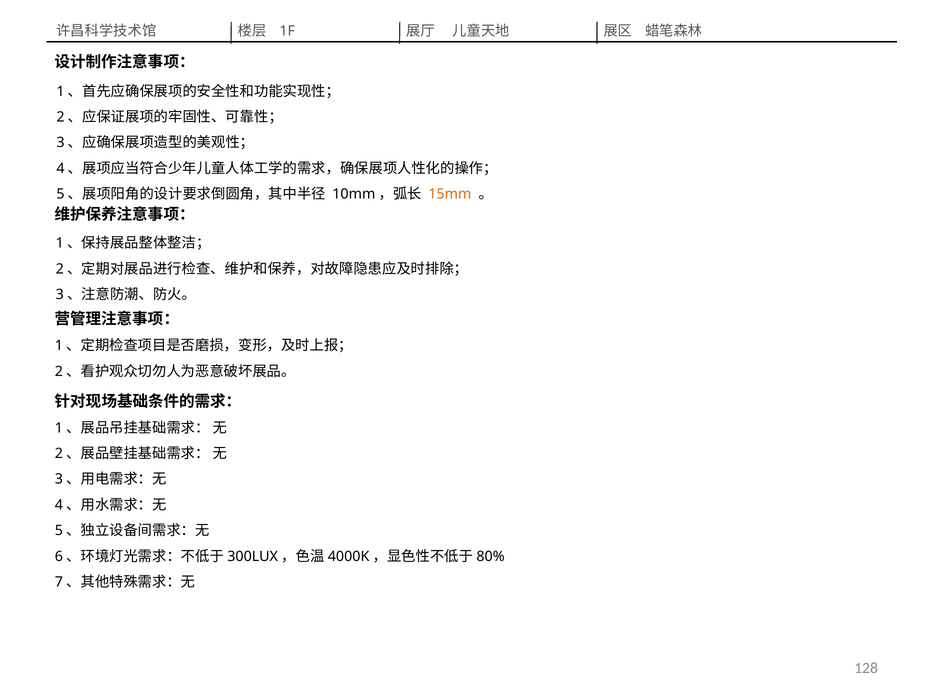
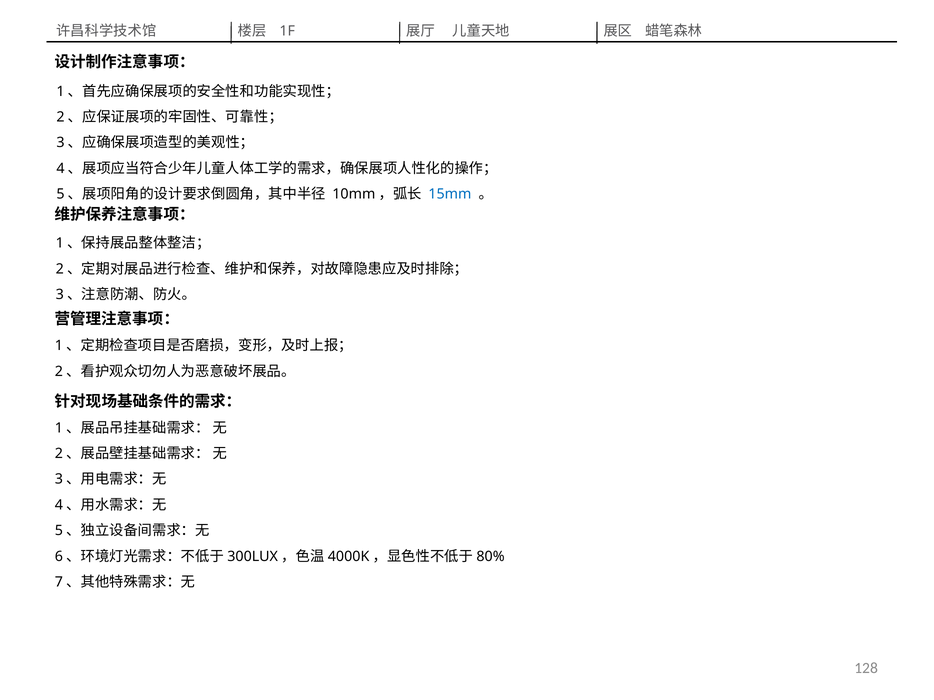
15mm colour: orange -> blue (450, 194)
